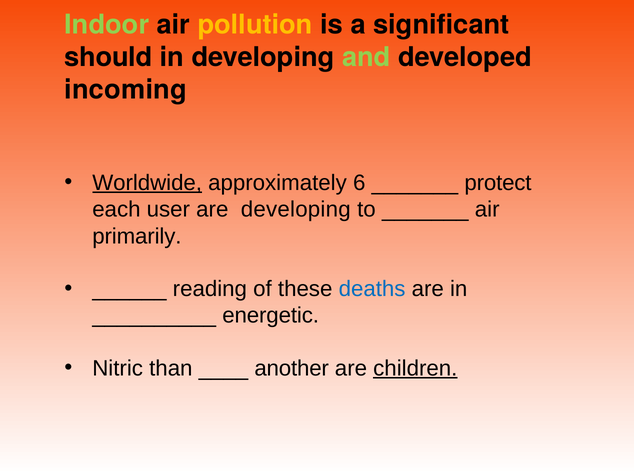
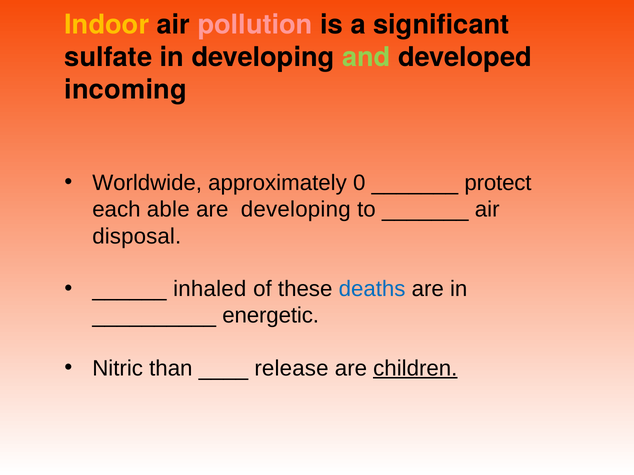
Indoor colour: light green -> yellow (107, 25)
pollution colour: yellow -> pink (255, 25)
should: should -> sulfate (108, 57)
Worldwide underline: present -> none (147, 183)
6: 6 -> 0 (359, 183)
user: user -> able (168, 210)
primarily: primarily -> disposal (137, 236)
reading: reading -> inhaled (210, 289)
another: another -> release (291, 369)
